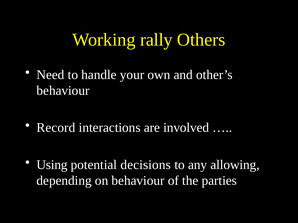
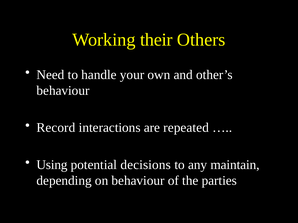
rally: rally -> their (156, 40)
involved: involved -> repeated (186, 128)
allowing: allowing -> maintain (235, 165)
